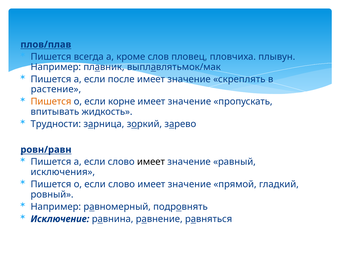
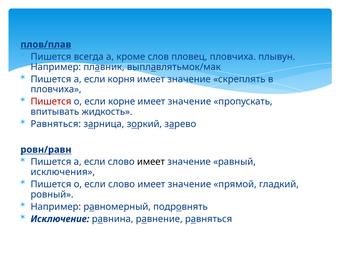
после: после -> корня (121, 79)
растение: растение -> пловчиха (56, 89)
Пишется colour: orange -> red (51, 102)
Трудности: Трудности -> Равняться (56, 124)
